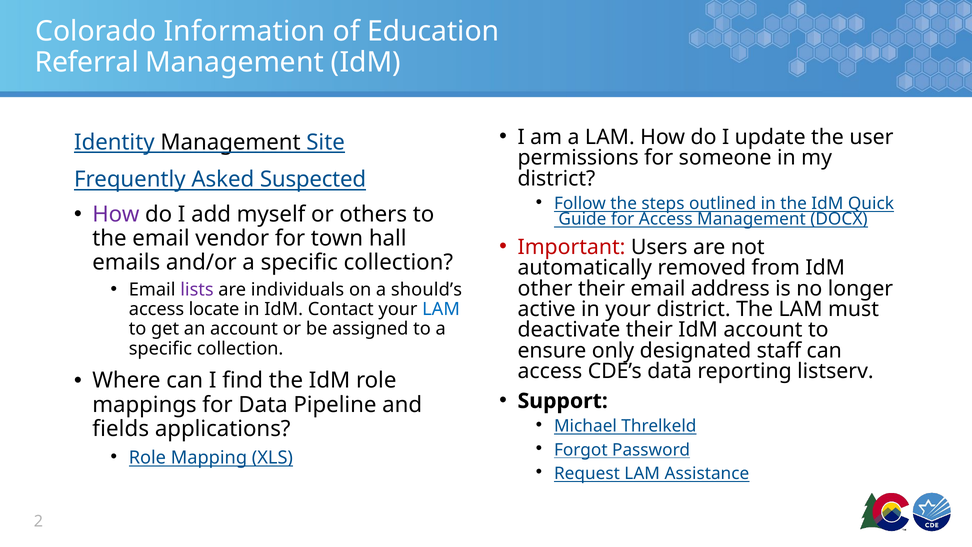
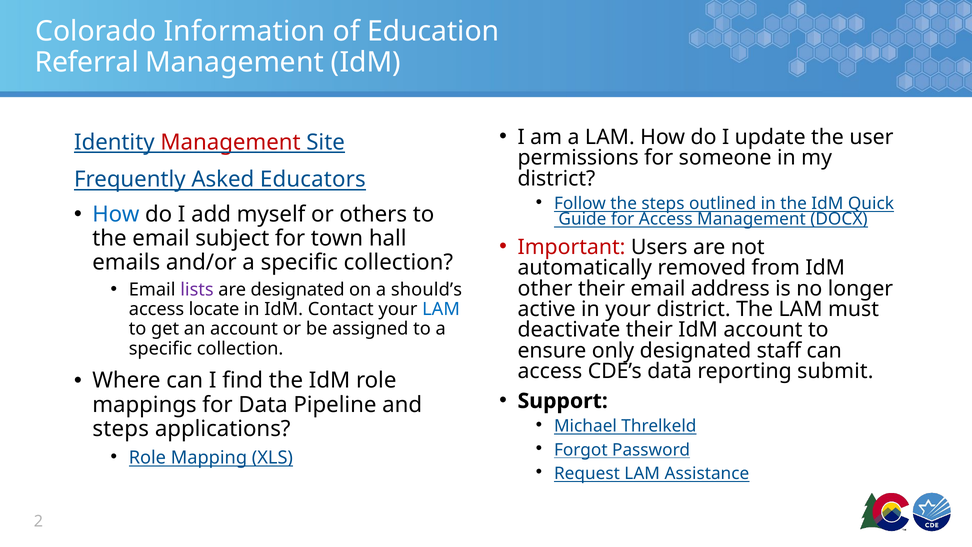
Management colour: black -> red (231, 142)
Suspected: Suspected -> Educators (313, 180)
How colour: purple -> blue (116, 214)
vendor: vendor -> subject (232, 238)
are individuals: individuals -> designated (298, 289)
listserv: listserv -> submit (835, 371)
fields: fields -> steps (121, 429)
